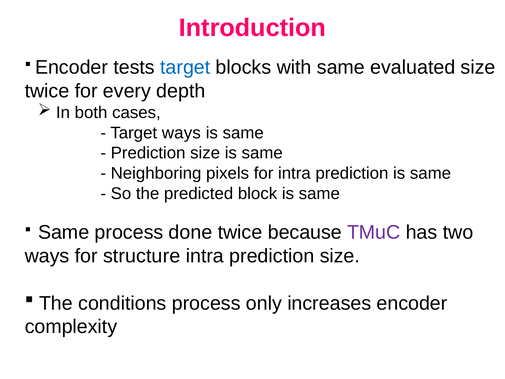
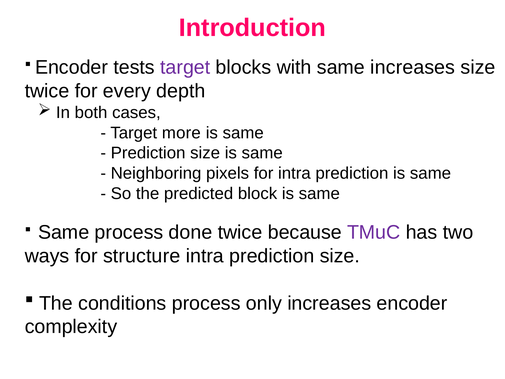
target colour: blue -> purple (185, 67)
same evaluated: evaluated -> increases (413, 67)
Target ways: ways -> more (181, 133)
